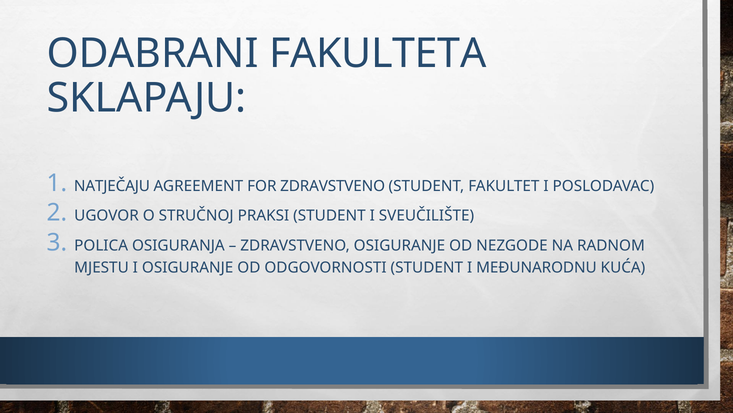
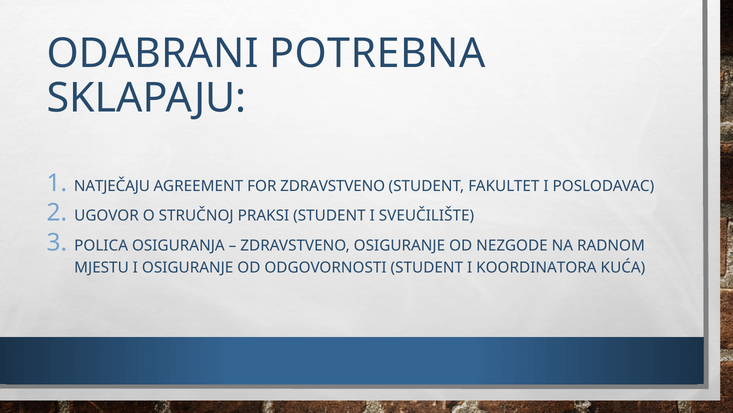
FAKULTETA: FAKULTETA -> POTREBNA (377, 53)
MEĐUNARODNU: MEĐUNARODNU -> KOORDINATORA (536, 267)
